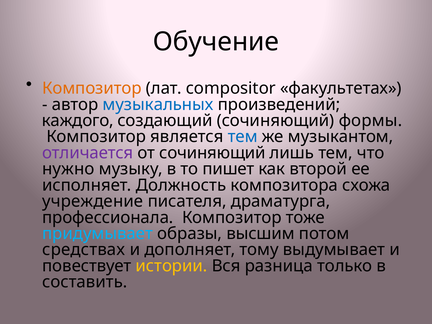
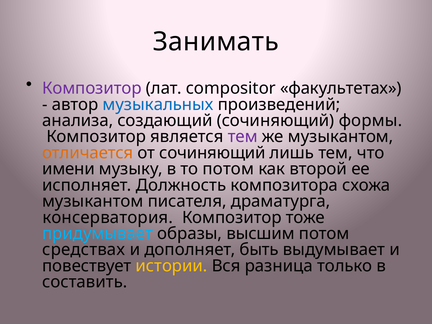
Обучение: Обучение -> Занимать (216, 42)
Композитор colour: orange -> purple (92, 88)
каждого: каждого -> анализа (78, 121)
тем colour: blue -> purple (243, 137)
отличается colour: purple -> orange (88, 153)
нужно: нужно -> имени (68, 169)
то пишет: пишет -> потом (228, 169)
учреждение: учреждение -> музыкантом (93, 201)
профессионала: профессионала -> консерватория (108, 217)
тому: тому -> быть (259, 250)
